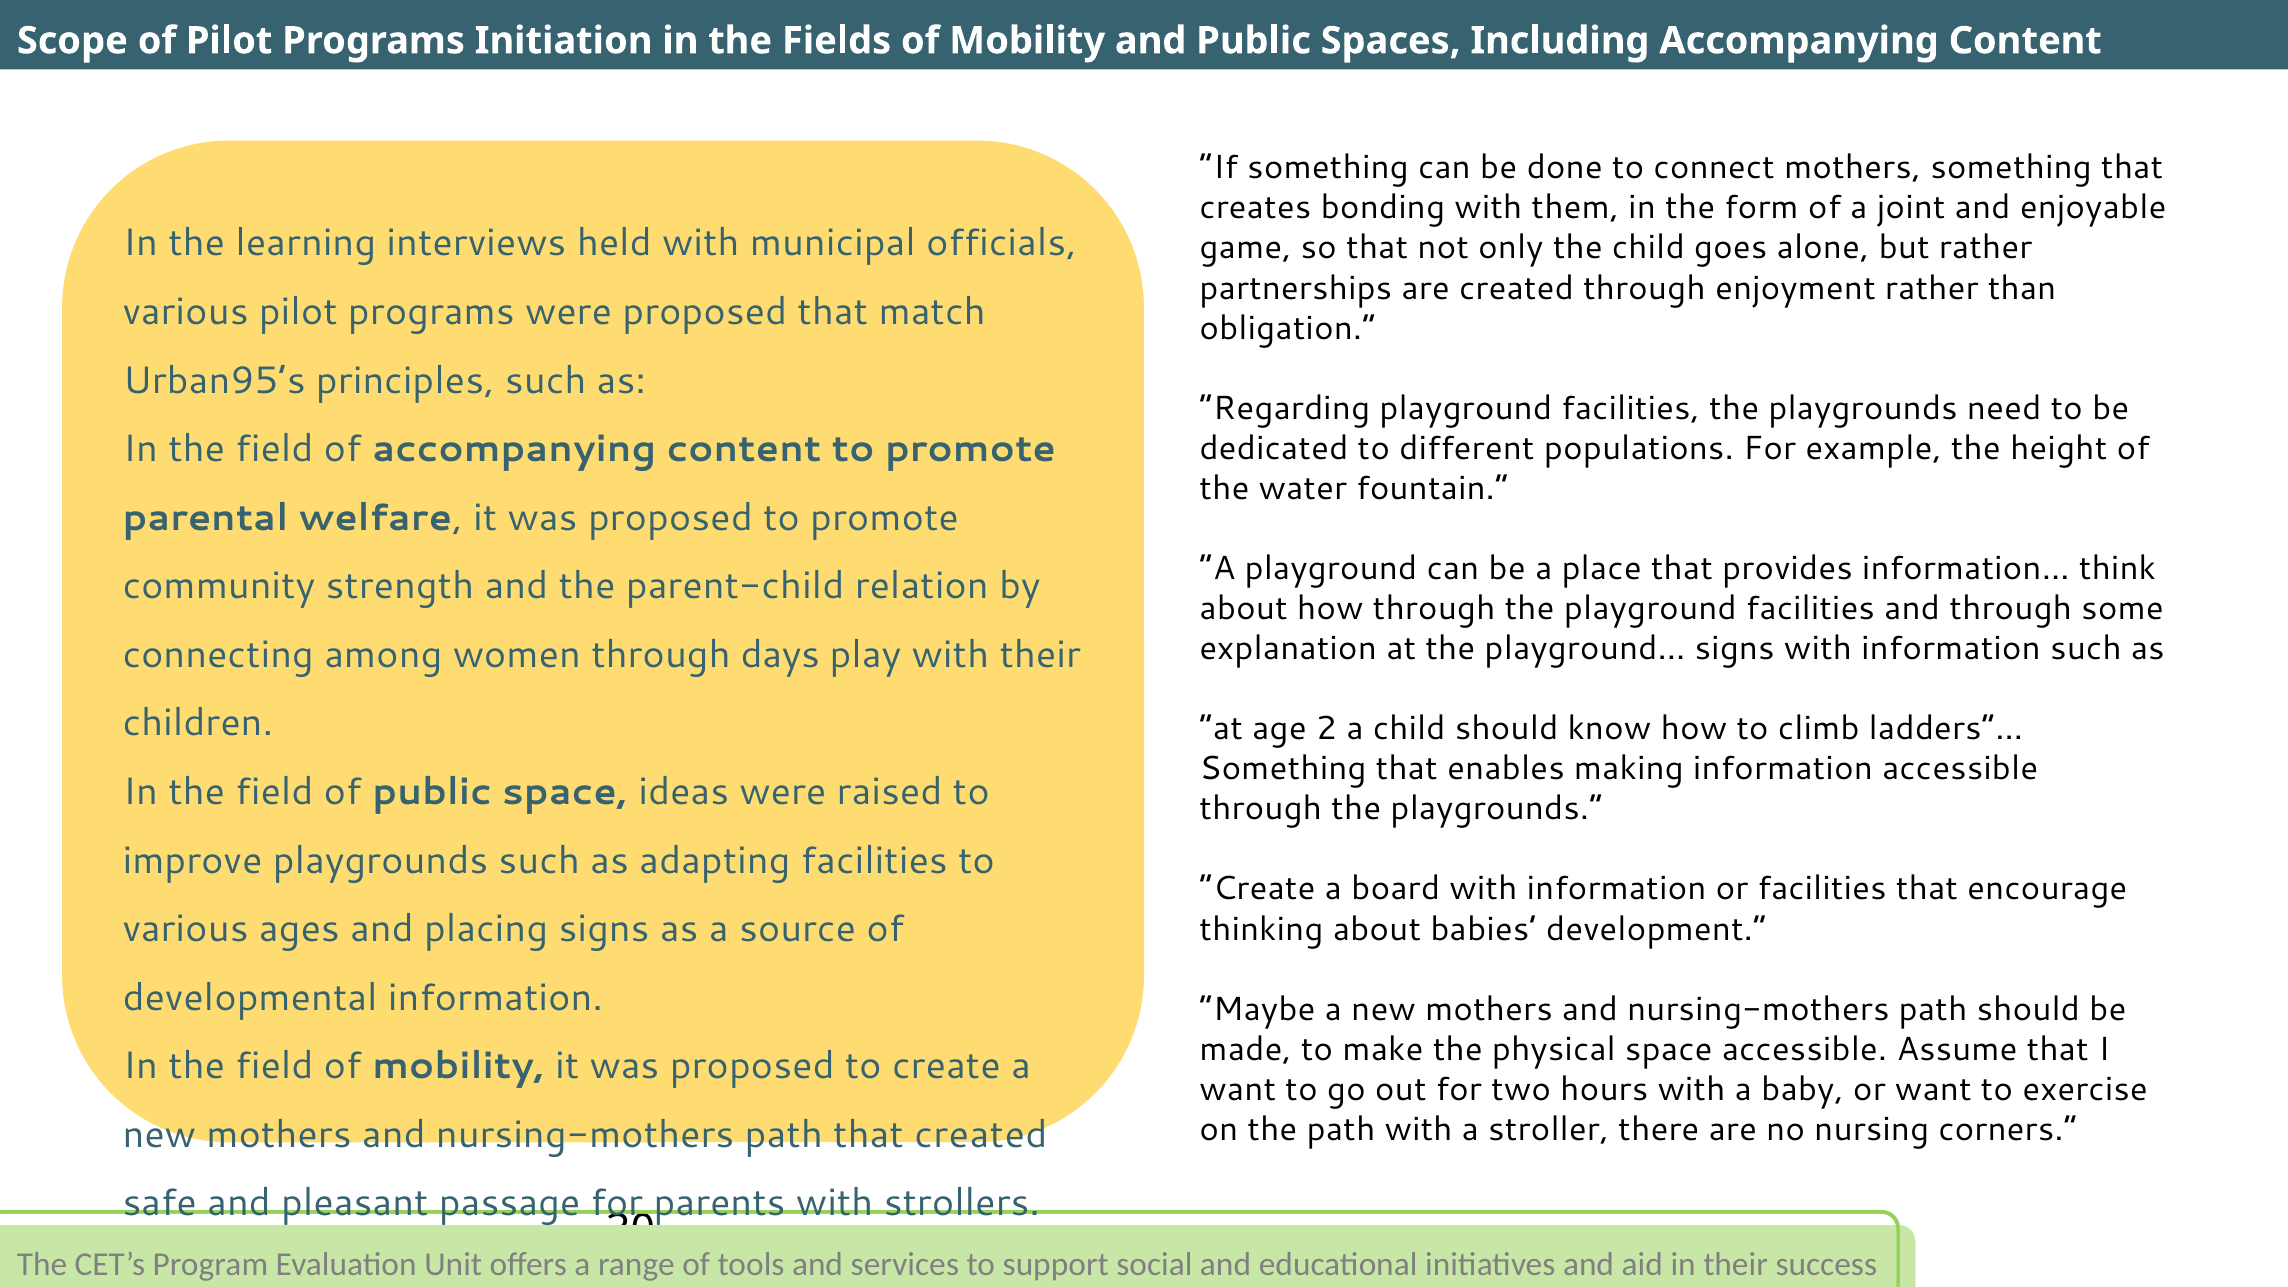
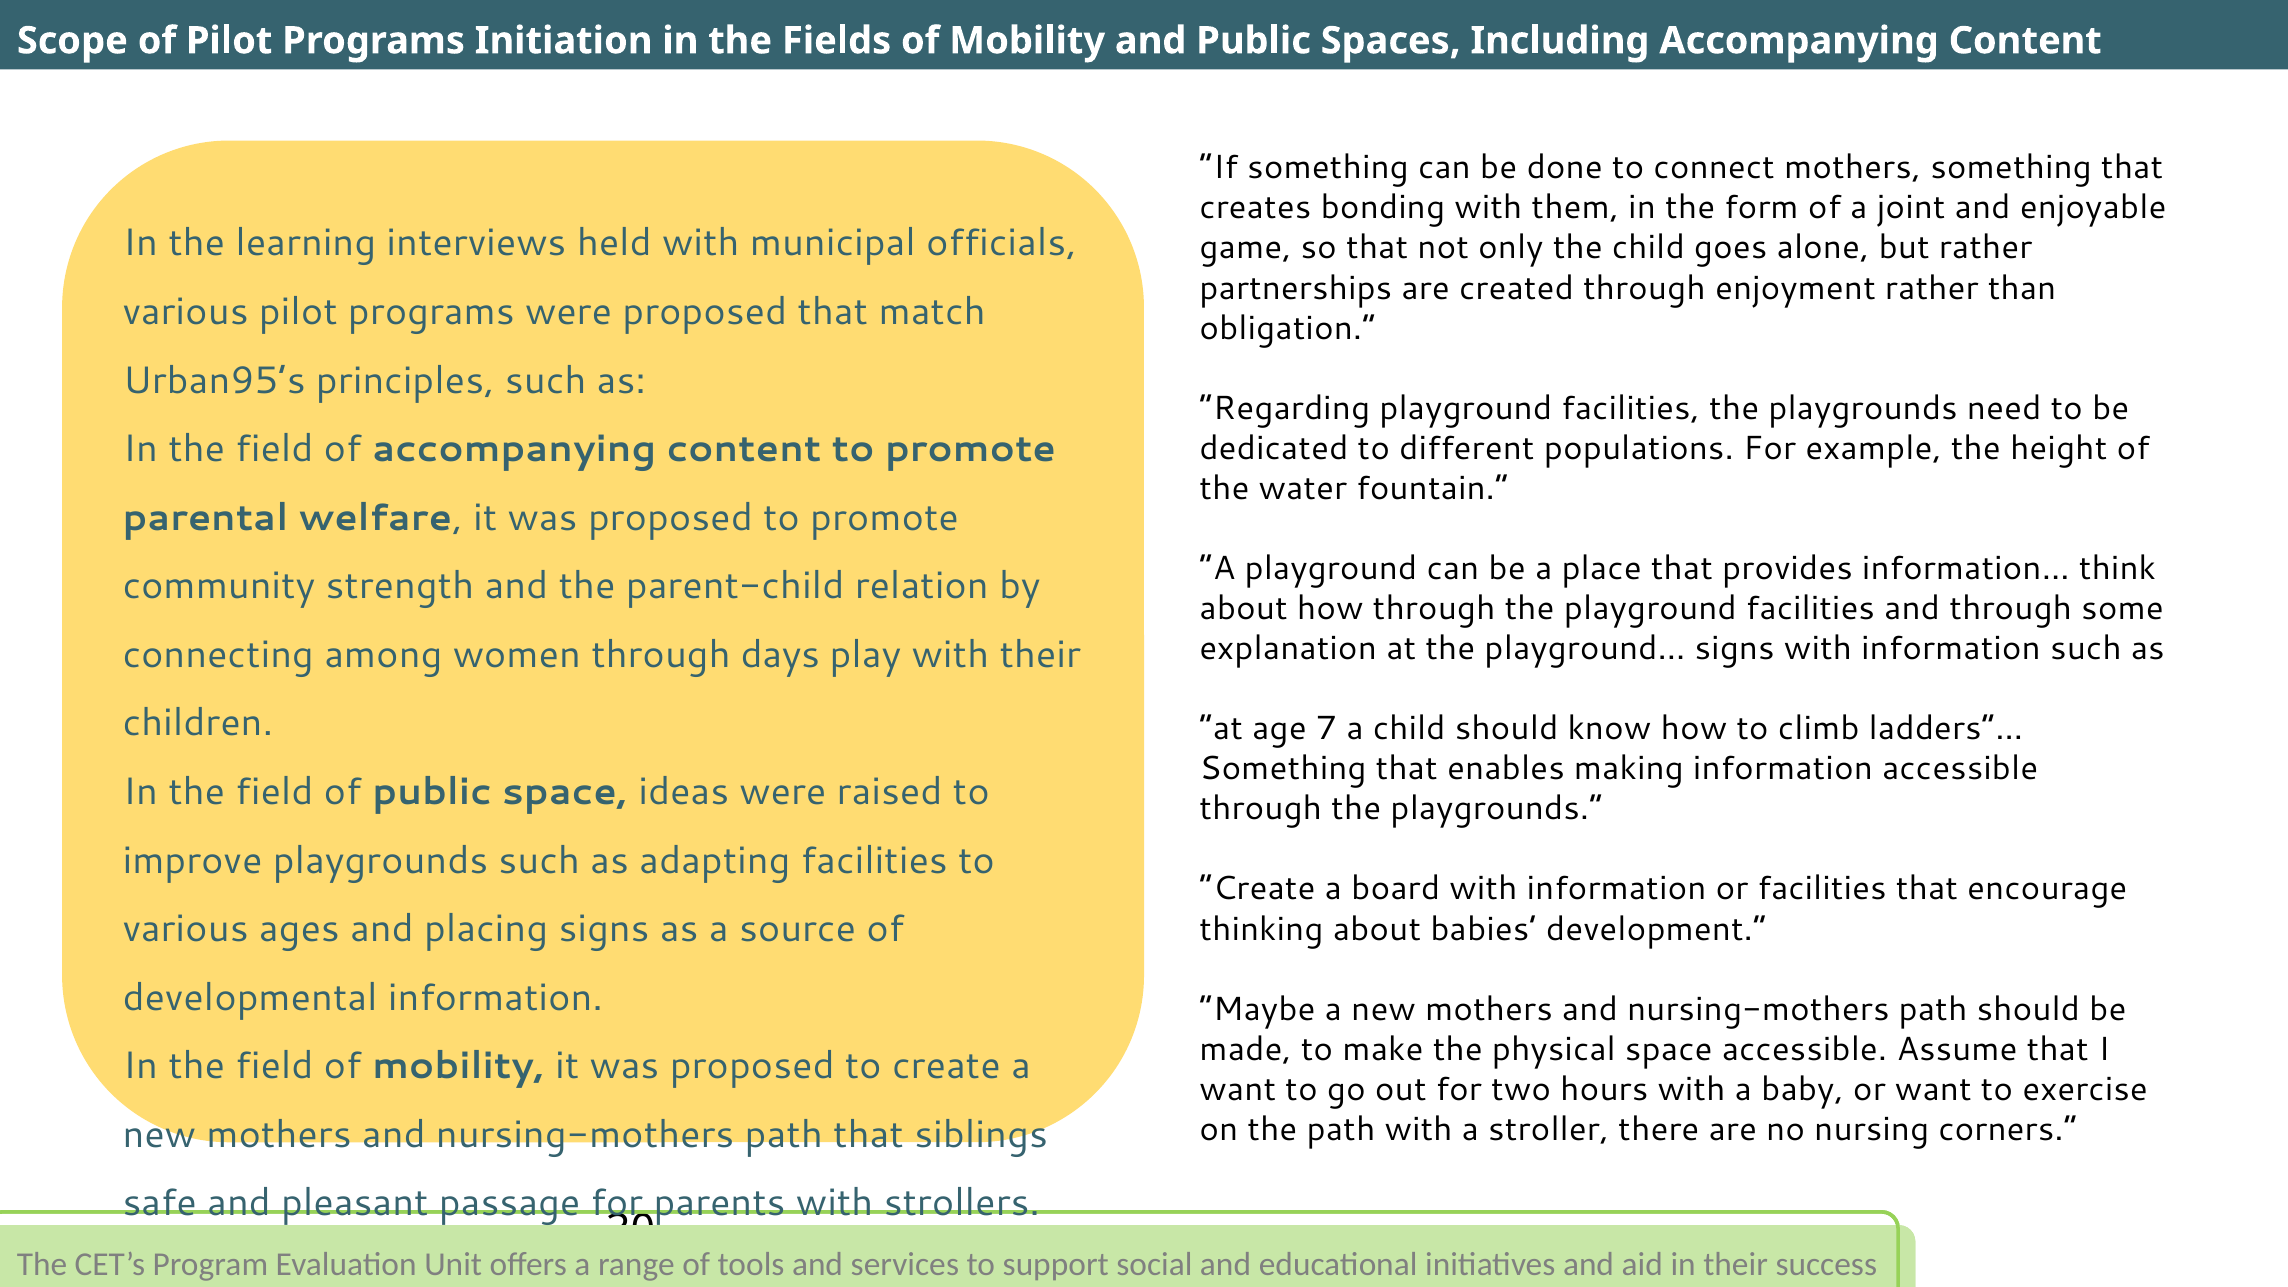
2: 2 -> 7 (1326, 729)
that created: created -> siblings (981, 1135)
